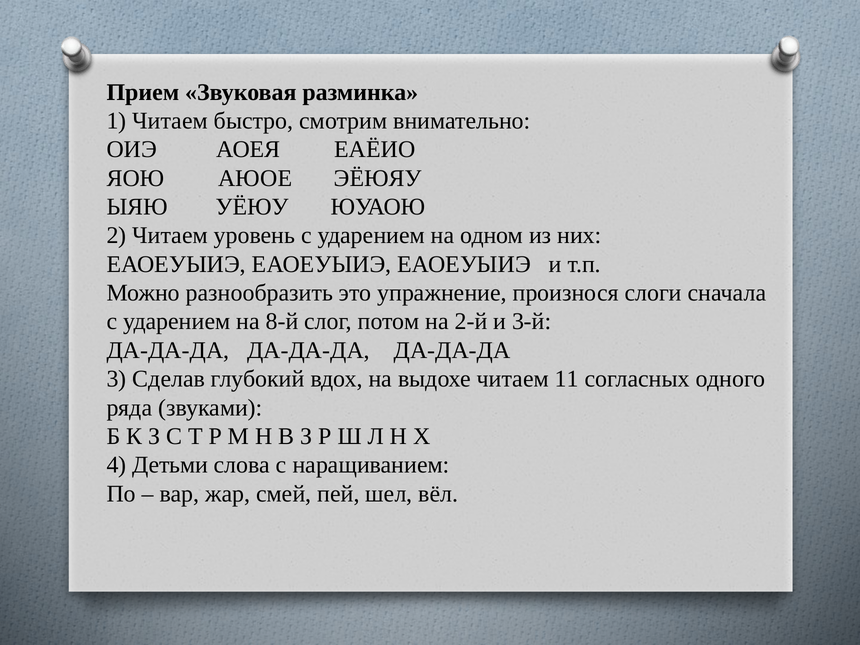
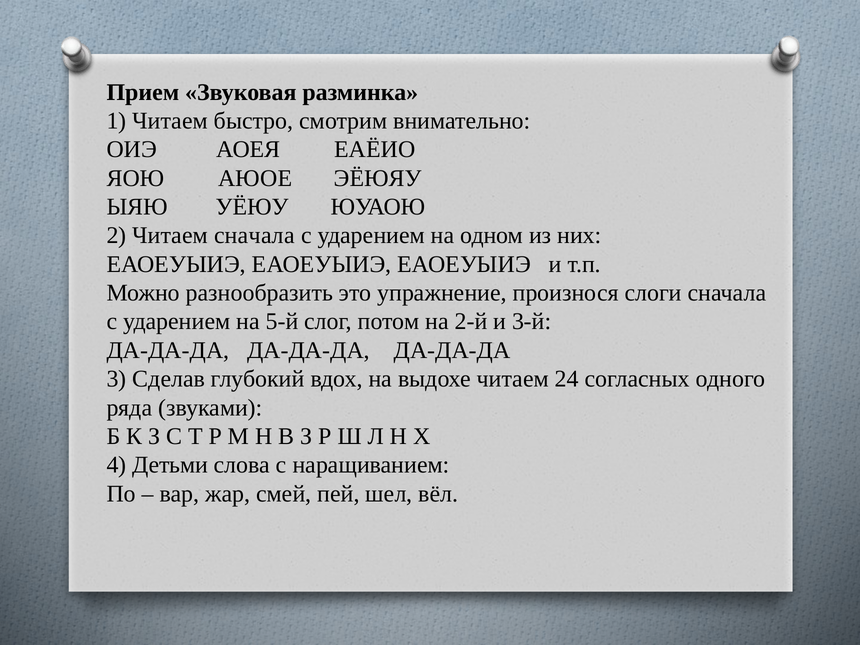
Читаем уровень: уровень -> сначала (254, 236)
8-й: 8-й -> 5-й (282, 322)
11: 11 -> 24 (567, 379)
